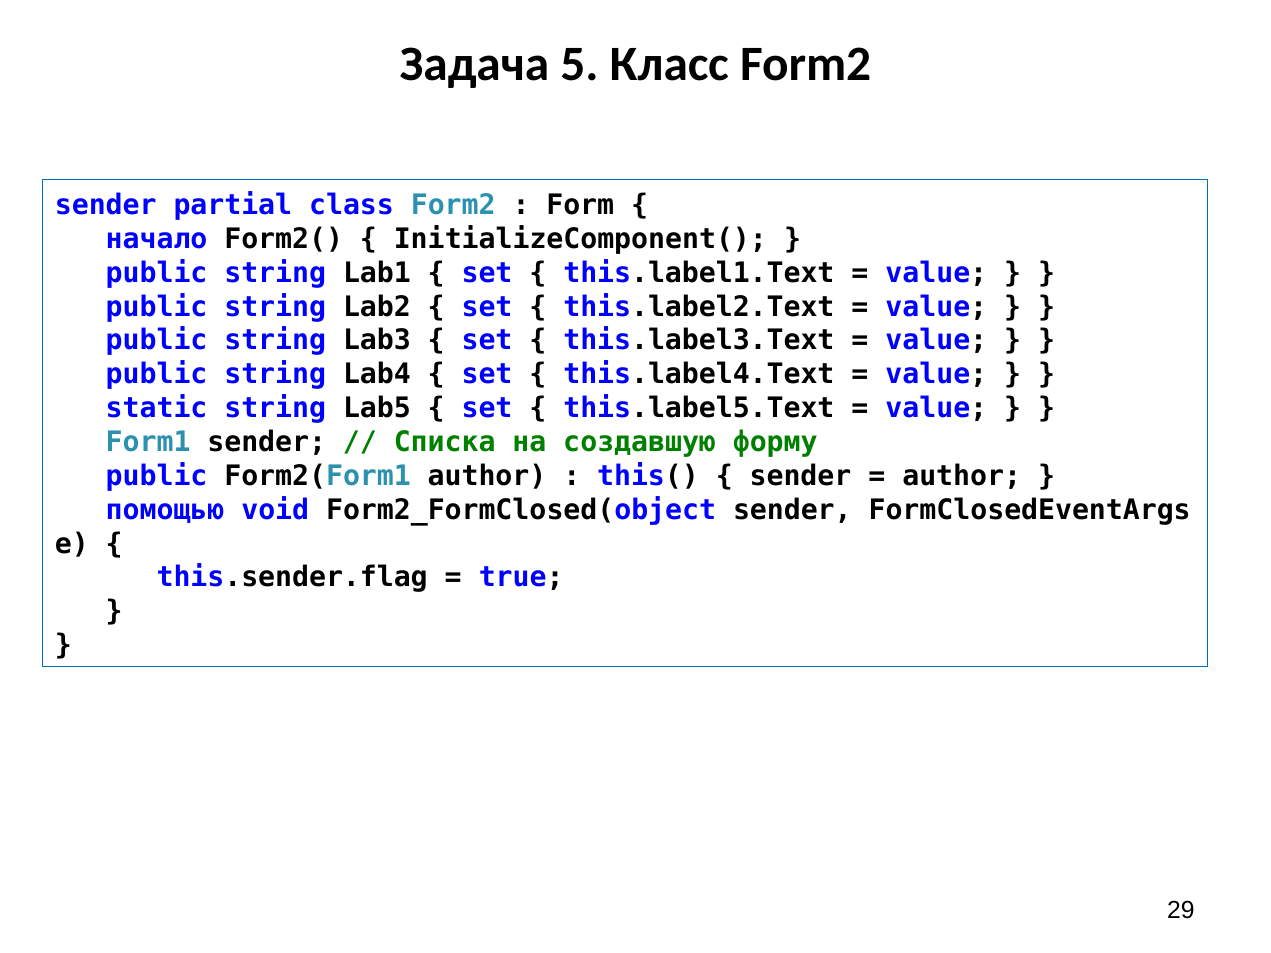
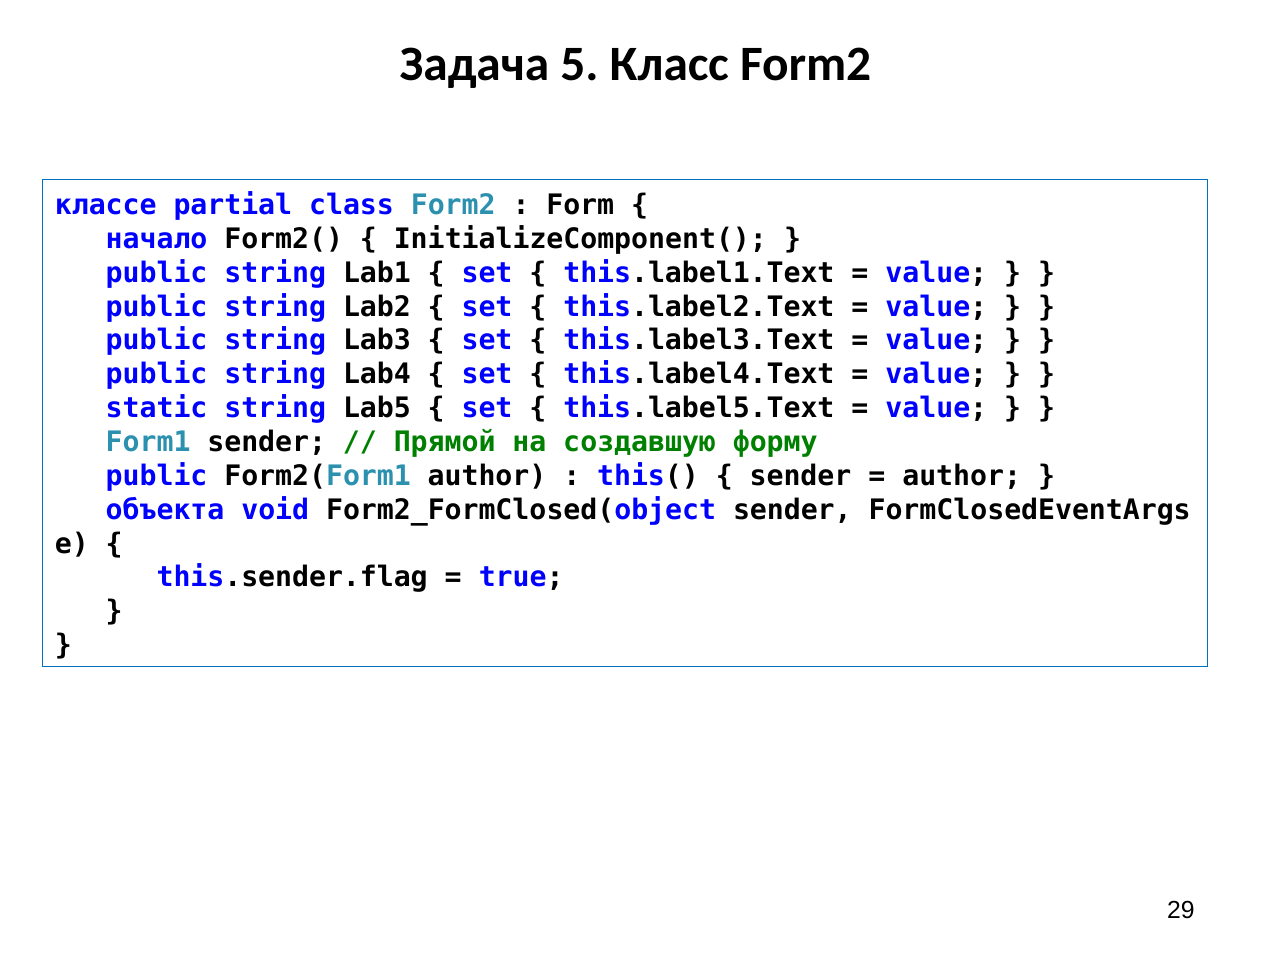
sender: sender -> классе (106, 205)
Списка: Списка -> Прямой (445, 442)
помощью: помощью -> объекта (165, 510)
